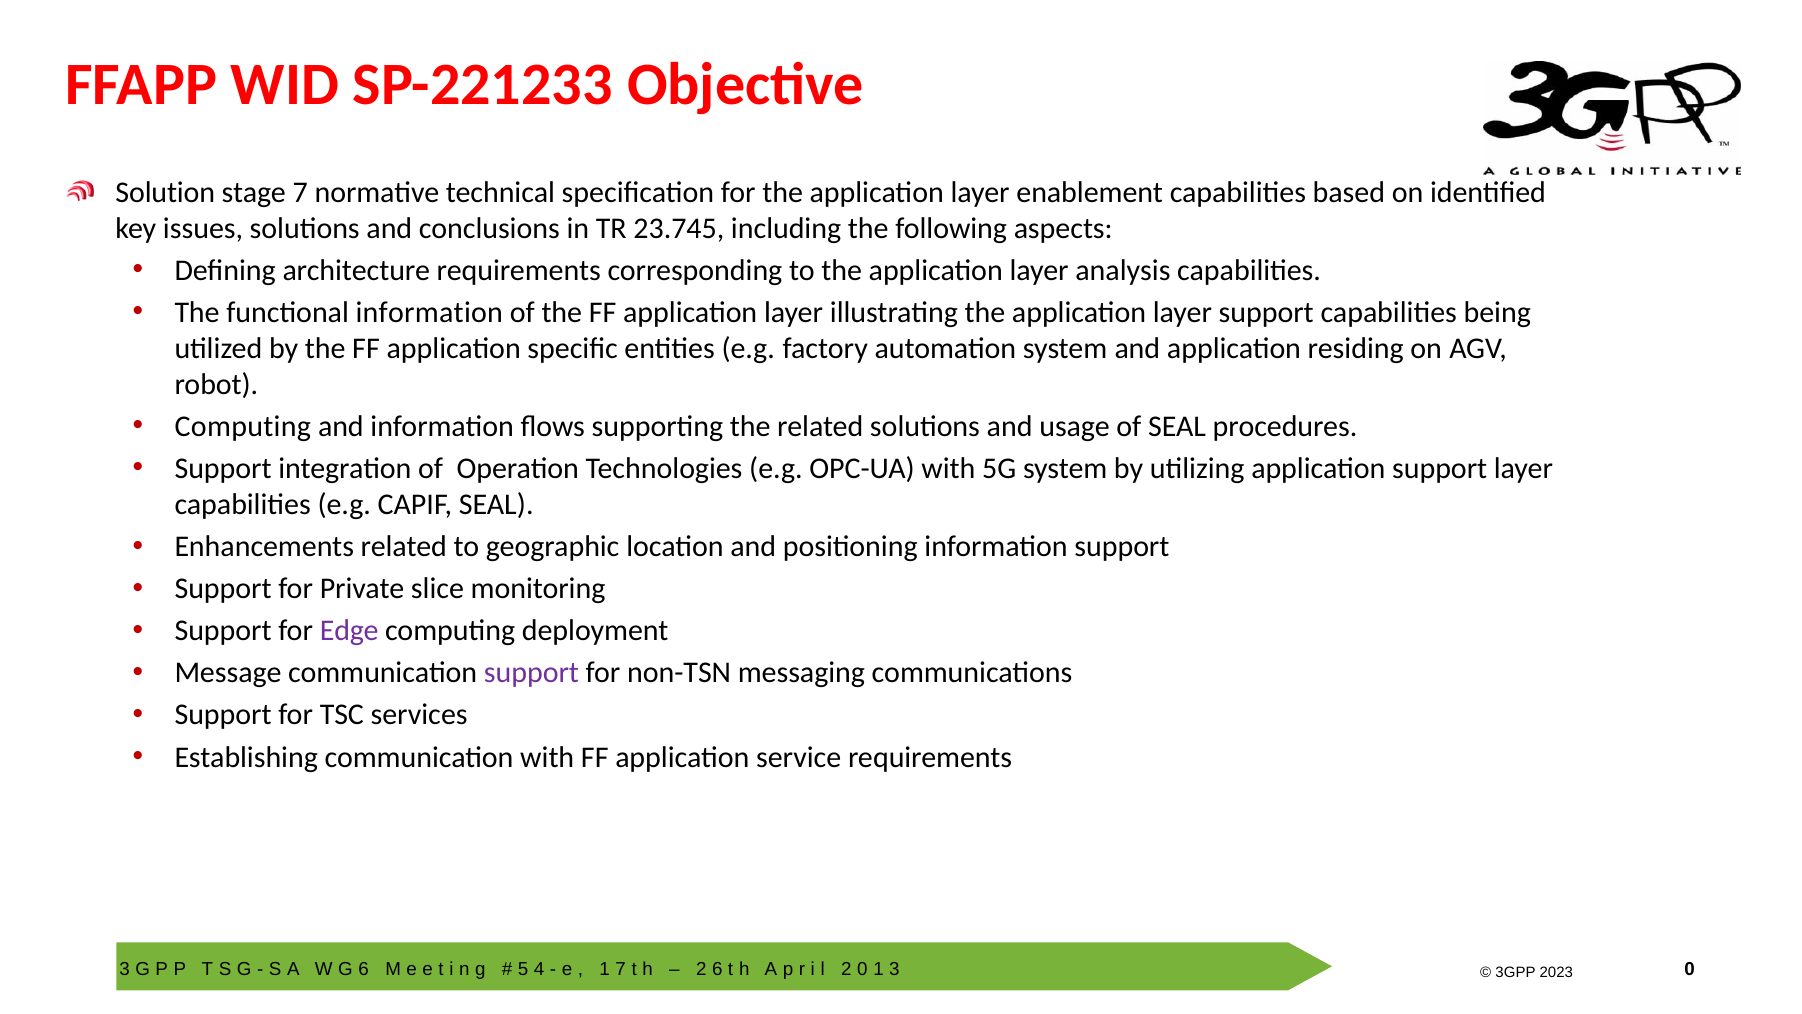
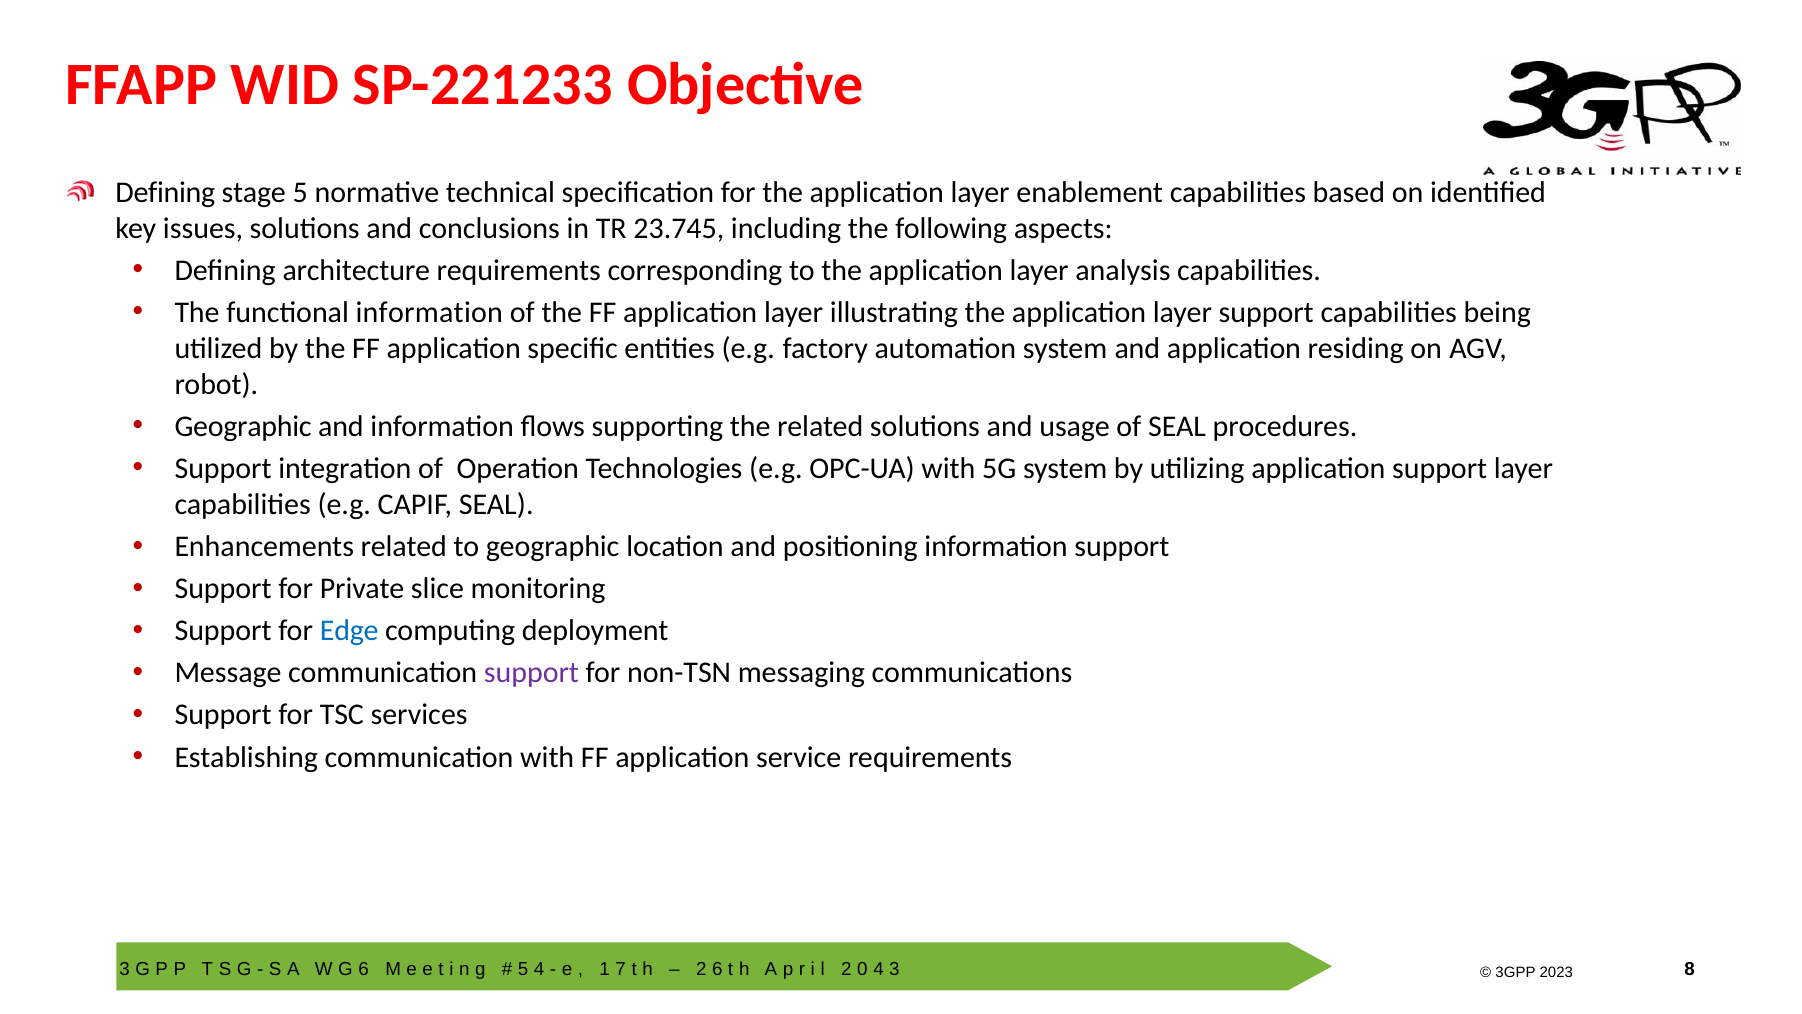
Solution: Solution -> Defining (165, 192)
stage 7: 7 -> 5 (300, 192)
Computing: Computing -> Geographic (243, 427)
Edge colour: purple -> blue (349, 631)
1: 1 -> 4 (878, 969)
0: 0 -> 8 (1690, 969)
